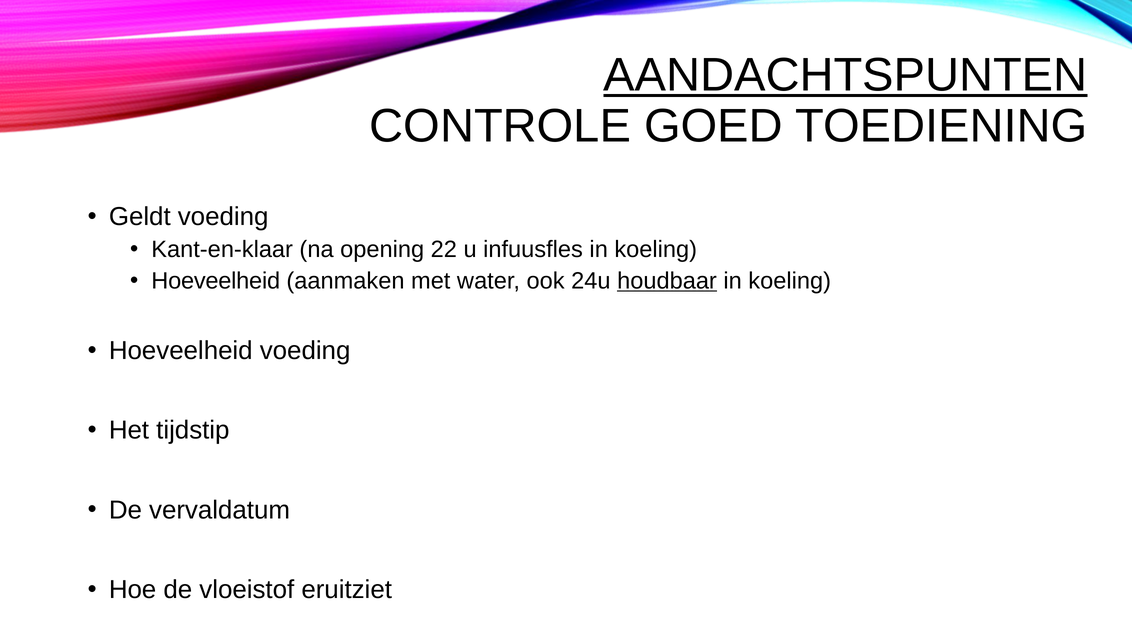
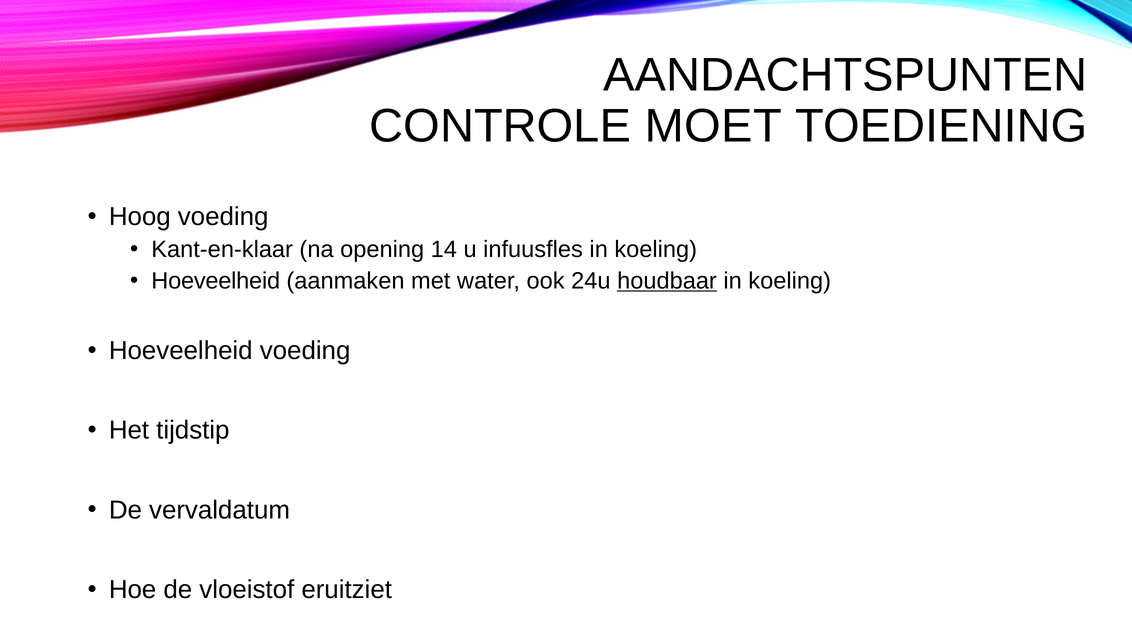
AANDACHTSPUNTEN underline: present -> none (845, 75)
GOED: GOED -> MOET (713, 126)
Geldt: Geldt -> Hoog (140, 217)
22: 22 -> 14 (444, 249)
